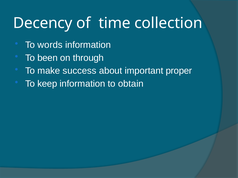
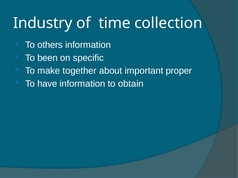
Decency: Decency -> Industry (43, 23)
words: words -> others (50, 45)
through: through -> specific (88, 58)
success: success -> together (80, 71)
keep: keep -> have (47, 84)
